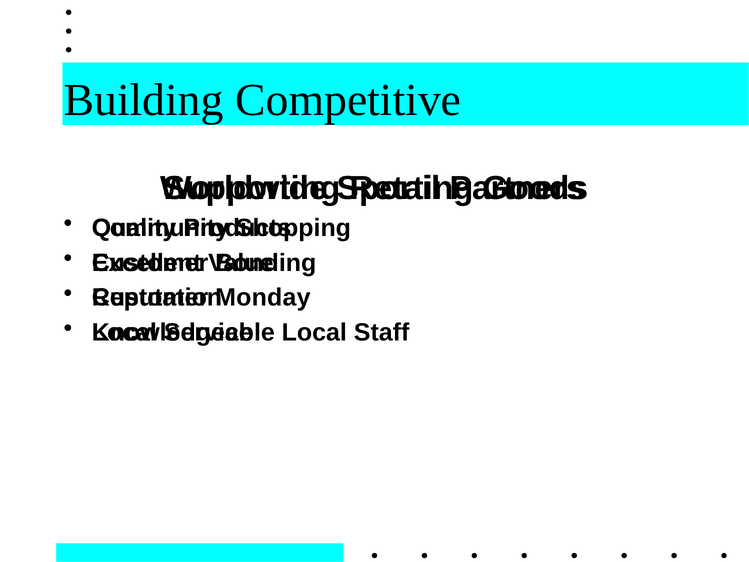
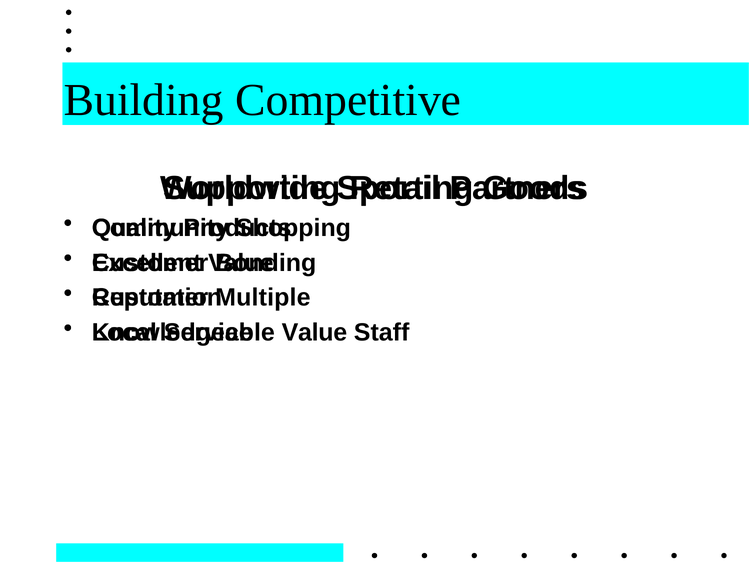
Monday: Monday -> Multiple (263, 298)
Local: Local -> Value (314, 333)
